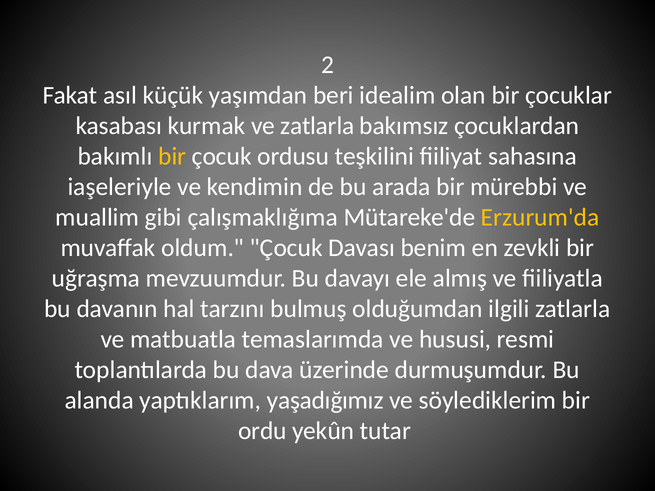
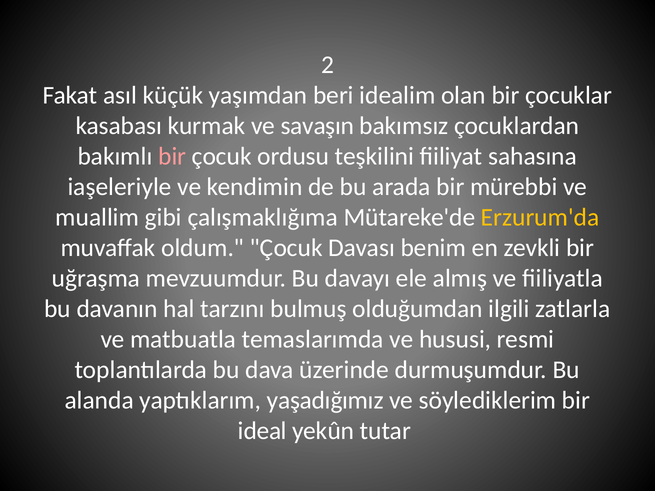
ve zatlarla: zatlarla -> savaşın (317, 126)
bir colour: yellow -> pink (172, 156)
ordu: ordu -> ideal (262, 431)
